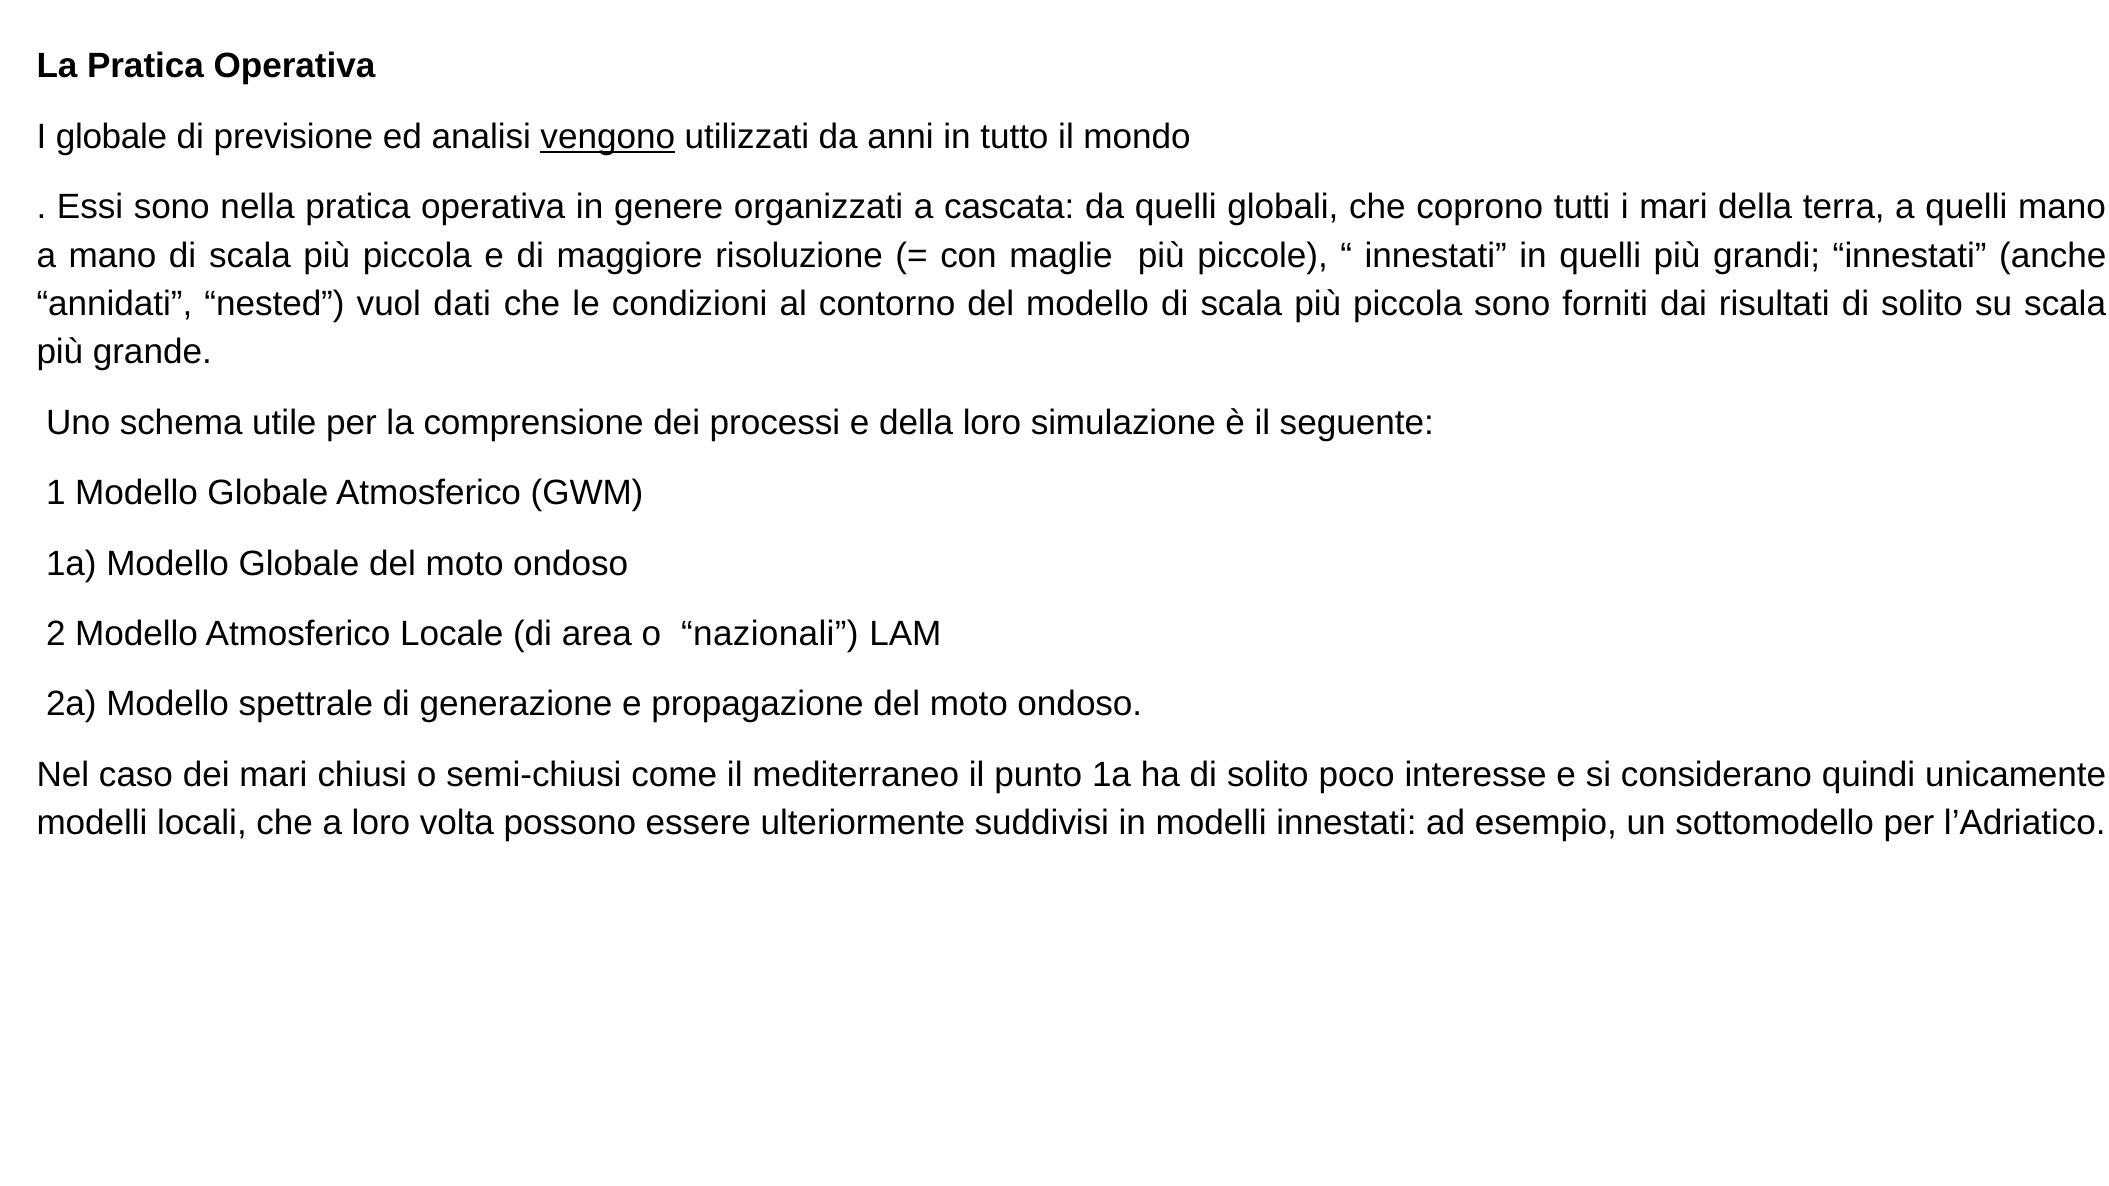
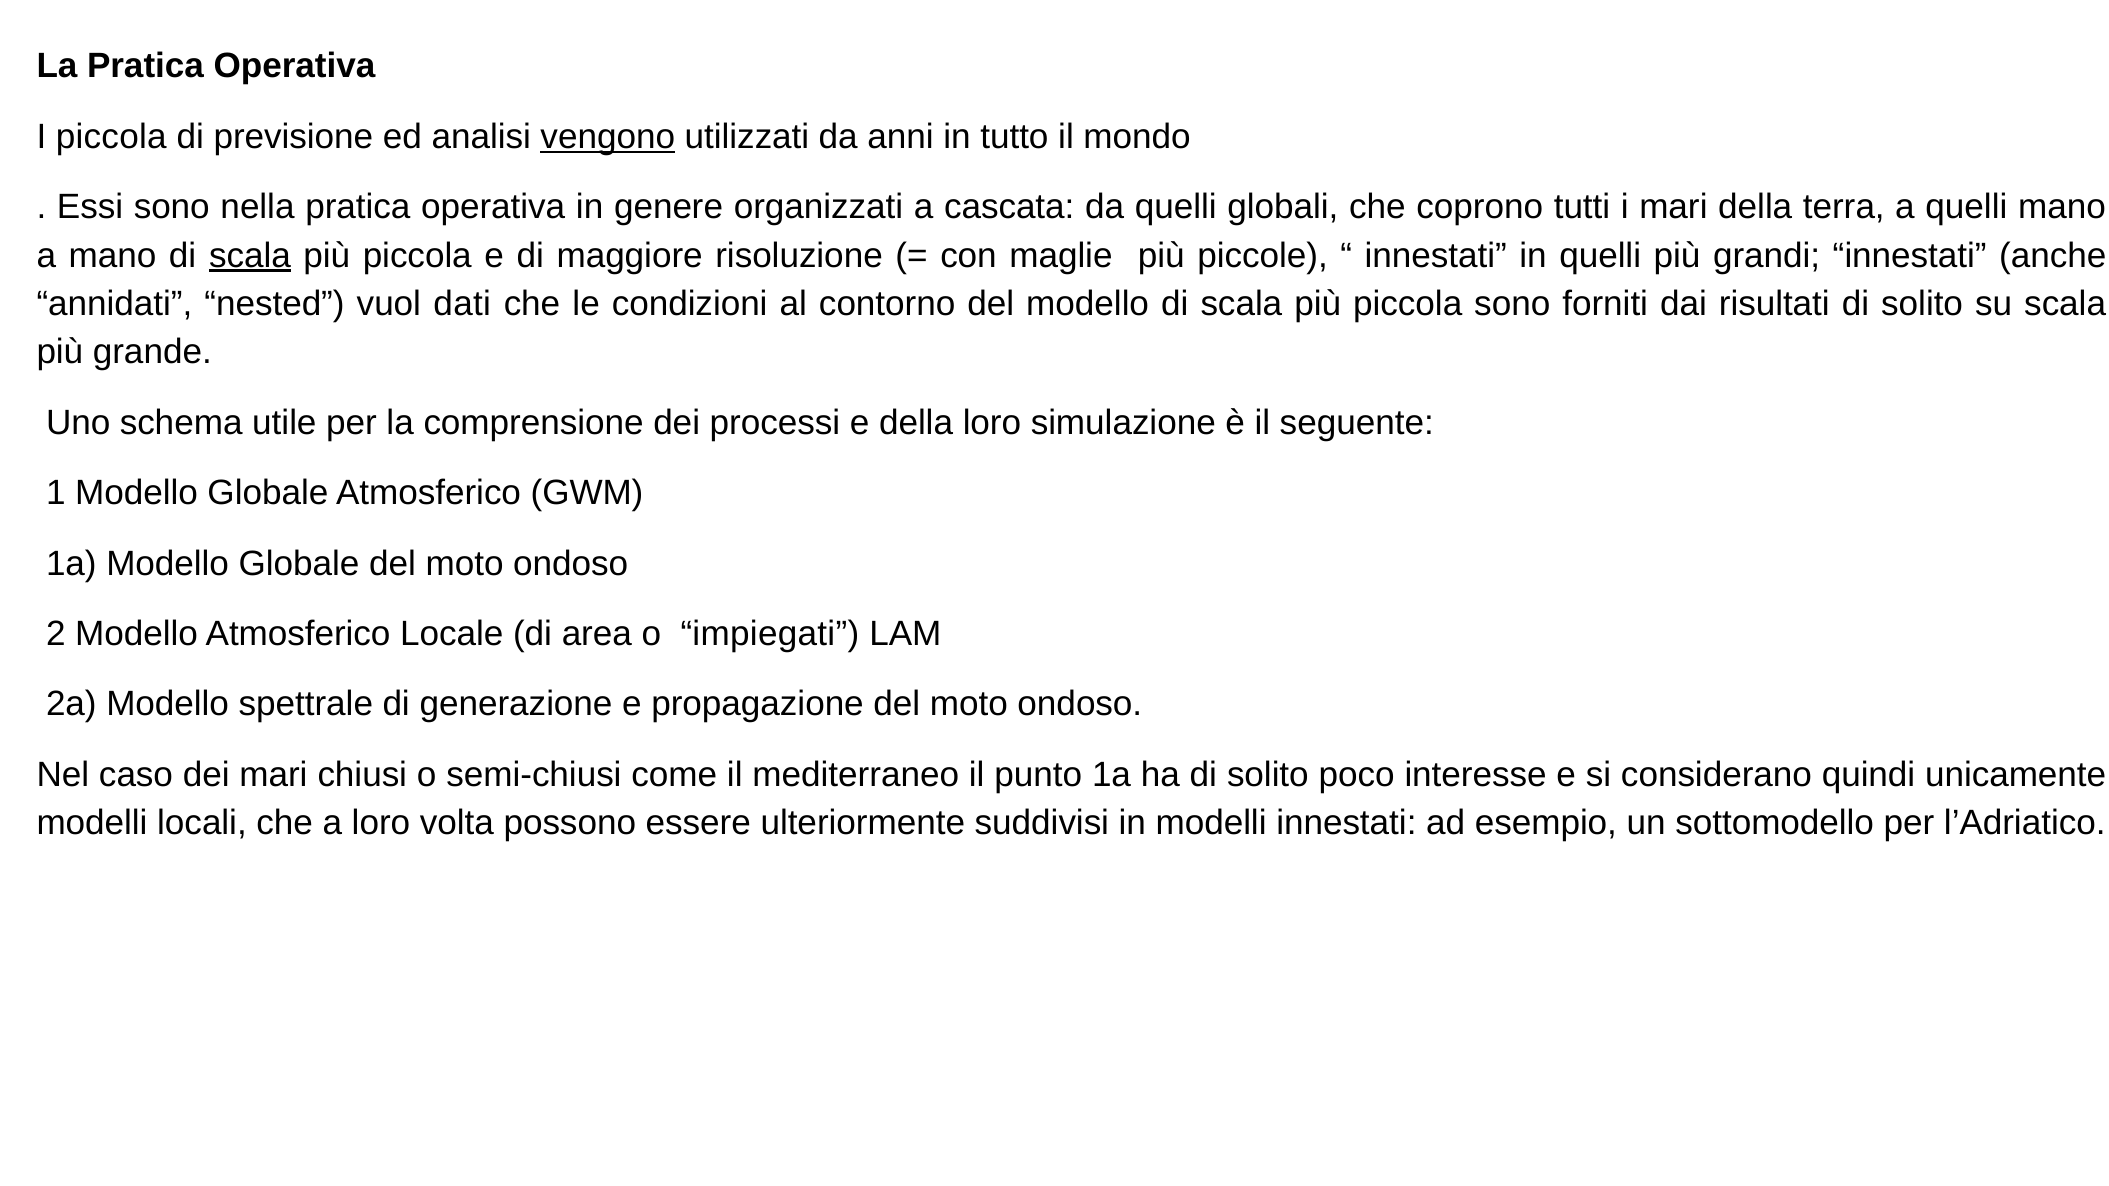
I globale: globale -> piccola (111, 137)
scala underline: none -> present (250, 255)
nazionali: nazionali -> impiegati (770, 634)
